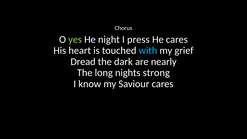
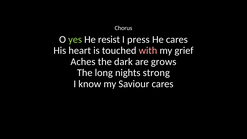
night: night -> resist (109, 39)
with colour: light blue -> pink (148, 50)
Dread: Dread -> Aches (83, 62)
nearly: nearly -> grows (164, 62)
